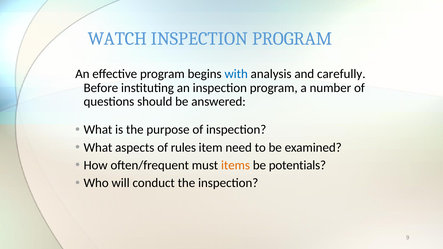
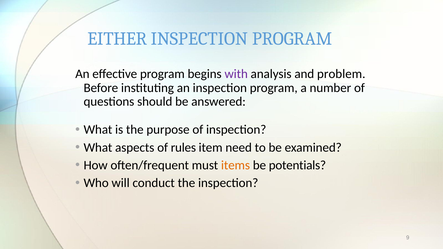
WATCH: WATCH -> EITHER (117, 39)
with colour: blue -> purple (236, 74)
carefully: carefully -> problem (341, 74)
